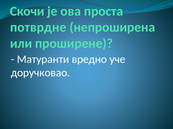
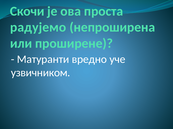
потврдне: потврдне -> радујемо (38, 27)
доручковао: доручковао -> узвичником (41, 73)
